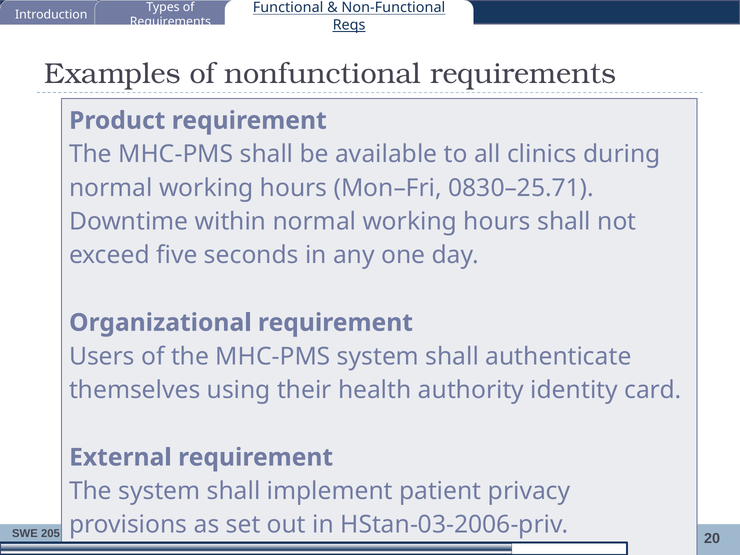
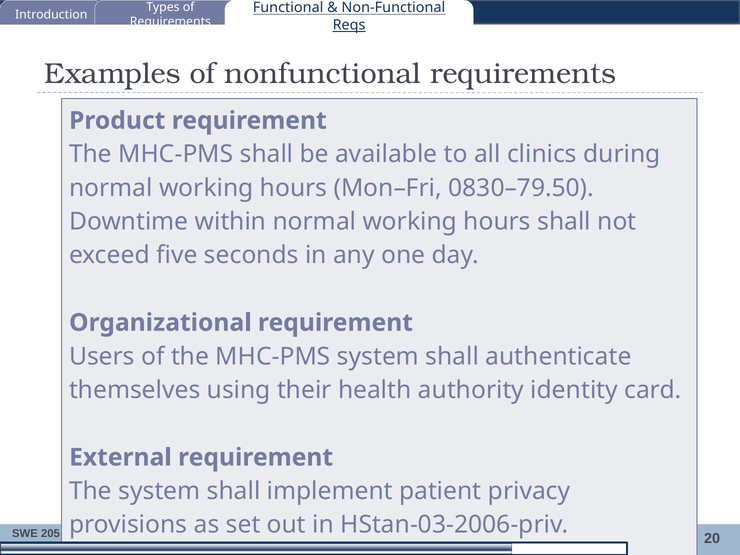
0830–25.71: 0830–25.71 -> 0830–79.50 (521, 188)
